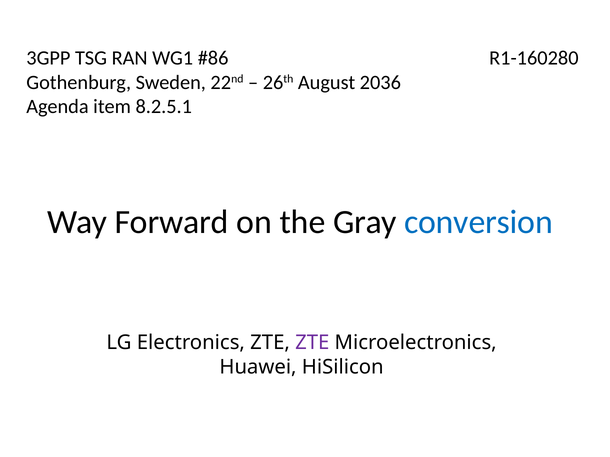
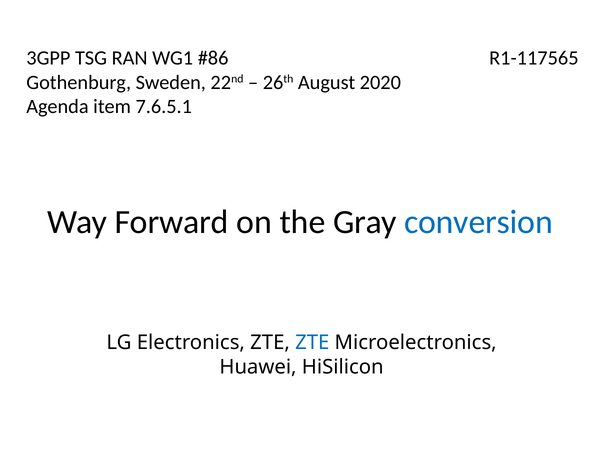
R1-160280: R1-160280 -> R1-117565 (534, 58)
2036: 2036 -> 2020 (380, 82)
8.2.5.1: 8.2.5.1 -> 7.6.5.1 (164, 107)
ZTE colour: purple -> blue (312, 343)
